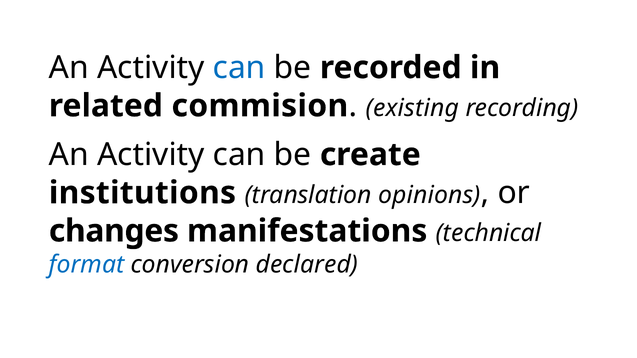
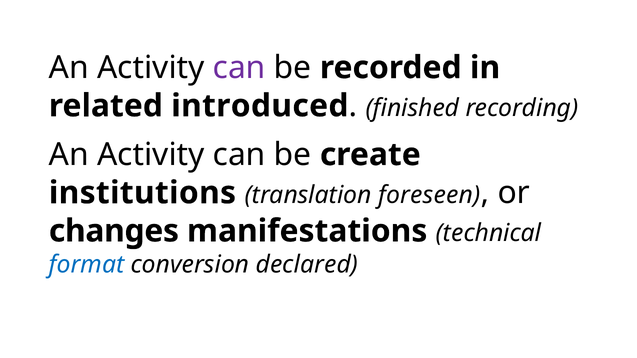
can colour: blue -> purple (239, 68)
commision: commision -> introduced (260, 106)
existing: existing -> finished (413, 108)
opinions: opinions -> foreseen (429, 195)
